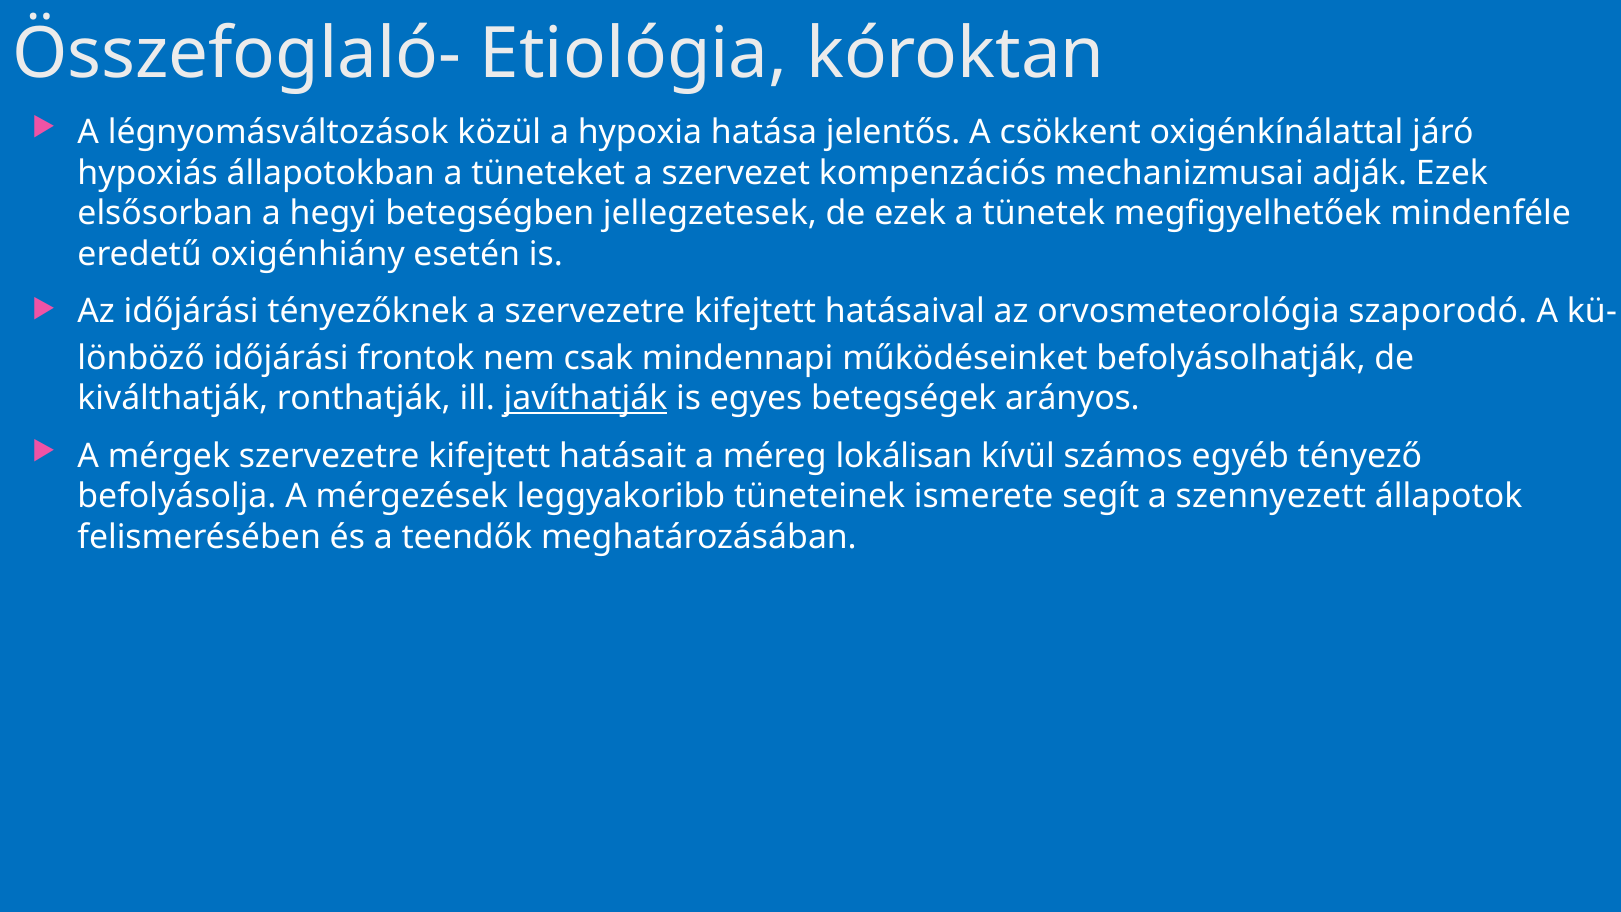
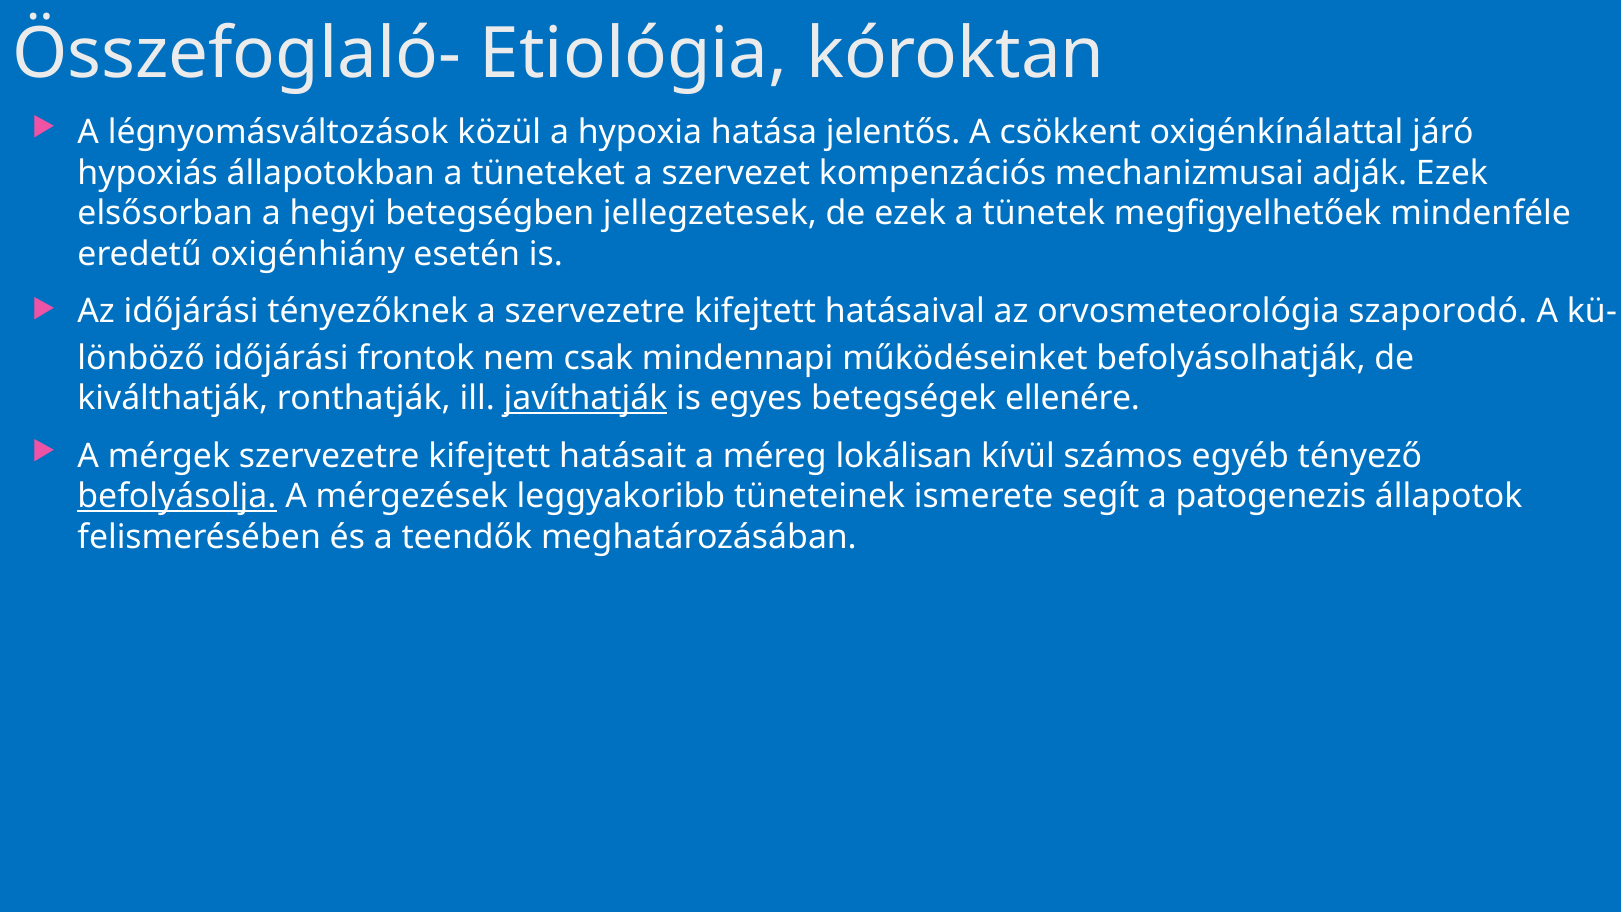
arányos: arányos -> ellenére (1072, 398)
befolyásolja underline: none -> present (177, 497)
szennyezett: szennyezett -> patogenezis (1271, 497)
